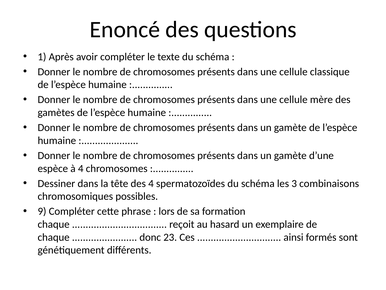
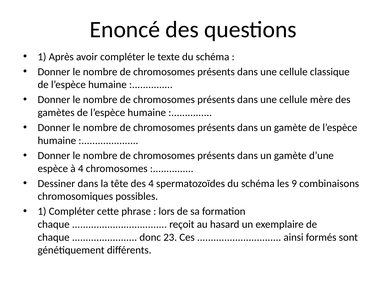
3: 3 -> 9 (294, 183)
9: 9 -> 1 (42, 211)
